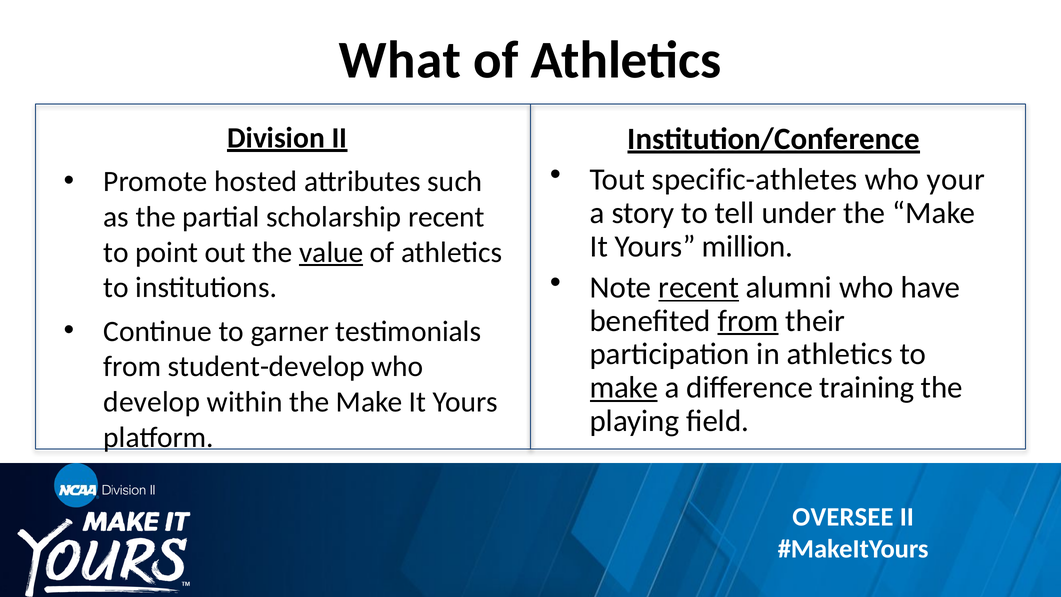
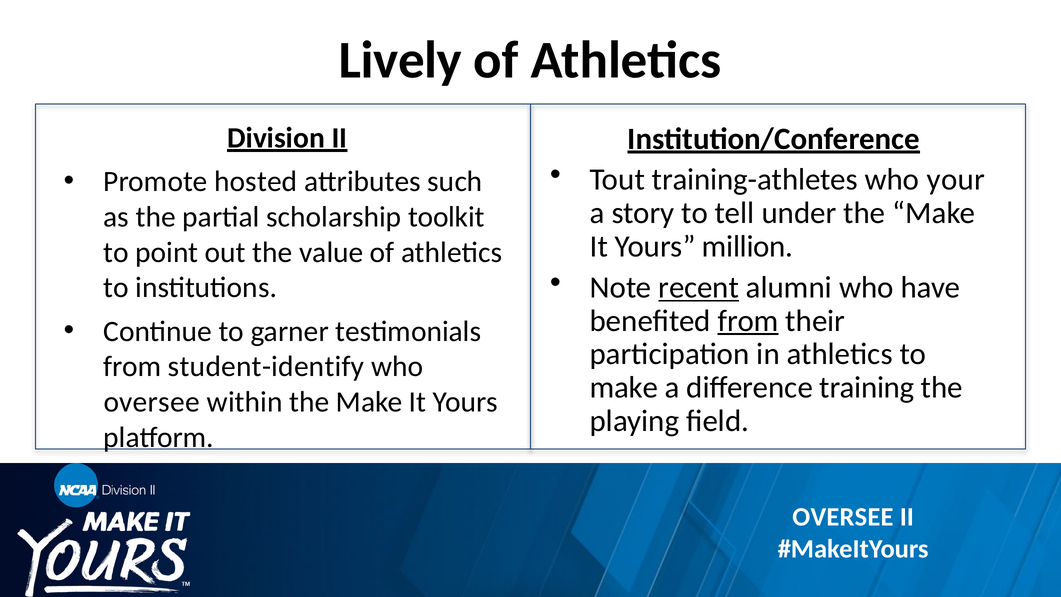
What: What -> Lively (400, 60)
specific-athletes: specific-athletes -> training-athletes (755, 180)
scholarship recent: recent -> toolkit (446, 217)
value underline: present -> none (331, 252)
student-develop: student-develop -> student-identify (266, 367)
make underline: present -> none (624, 388)
develop: develop -> oversee (152, 402)
